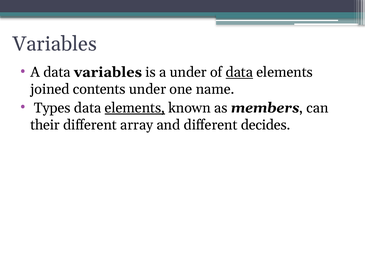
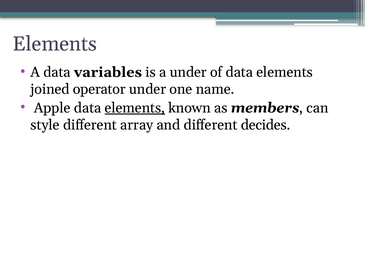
Variables: Variables -> Elements (55, 44)
data underline: present -> none (239, 72)
contents: contents -> operator (99, 89)
Types: Types -> Apple (52, 108)
their: their -> style (45, 125)
